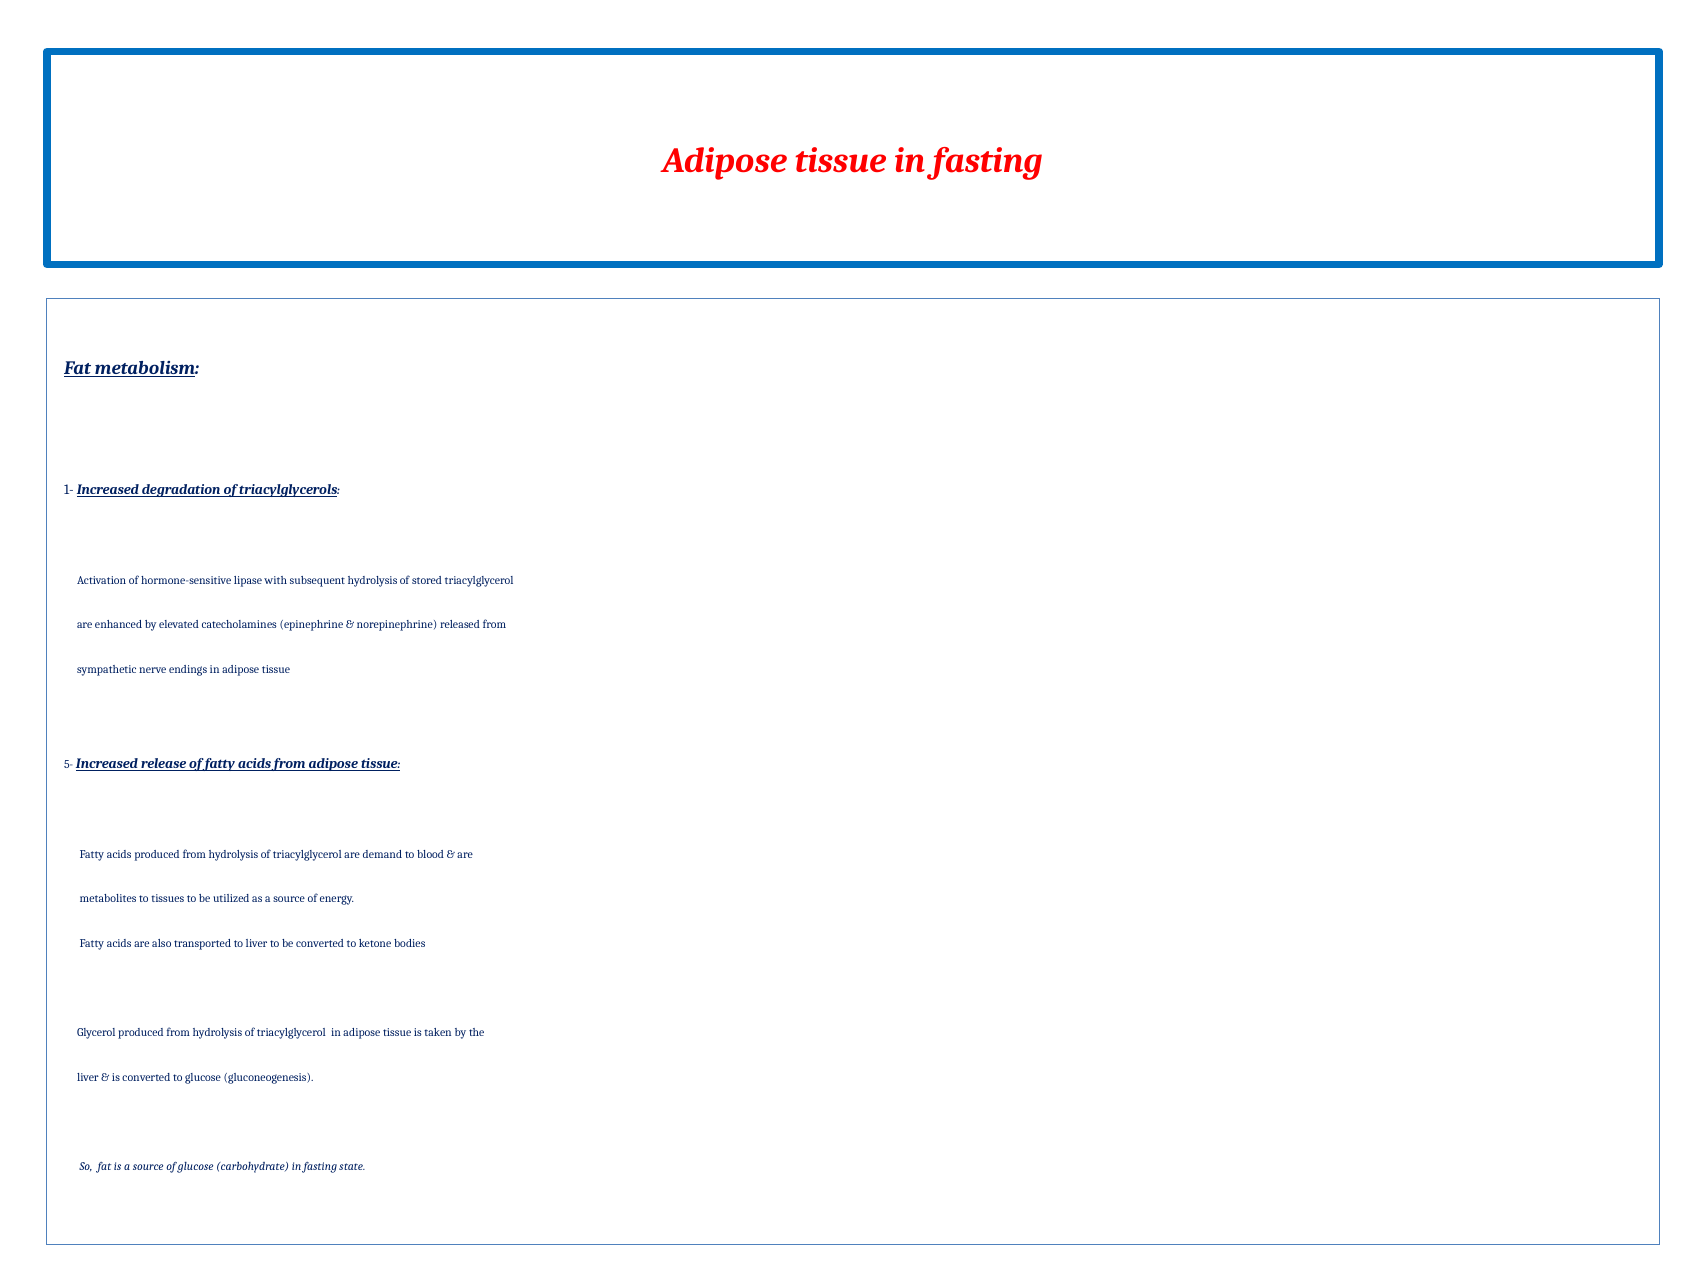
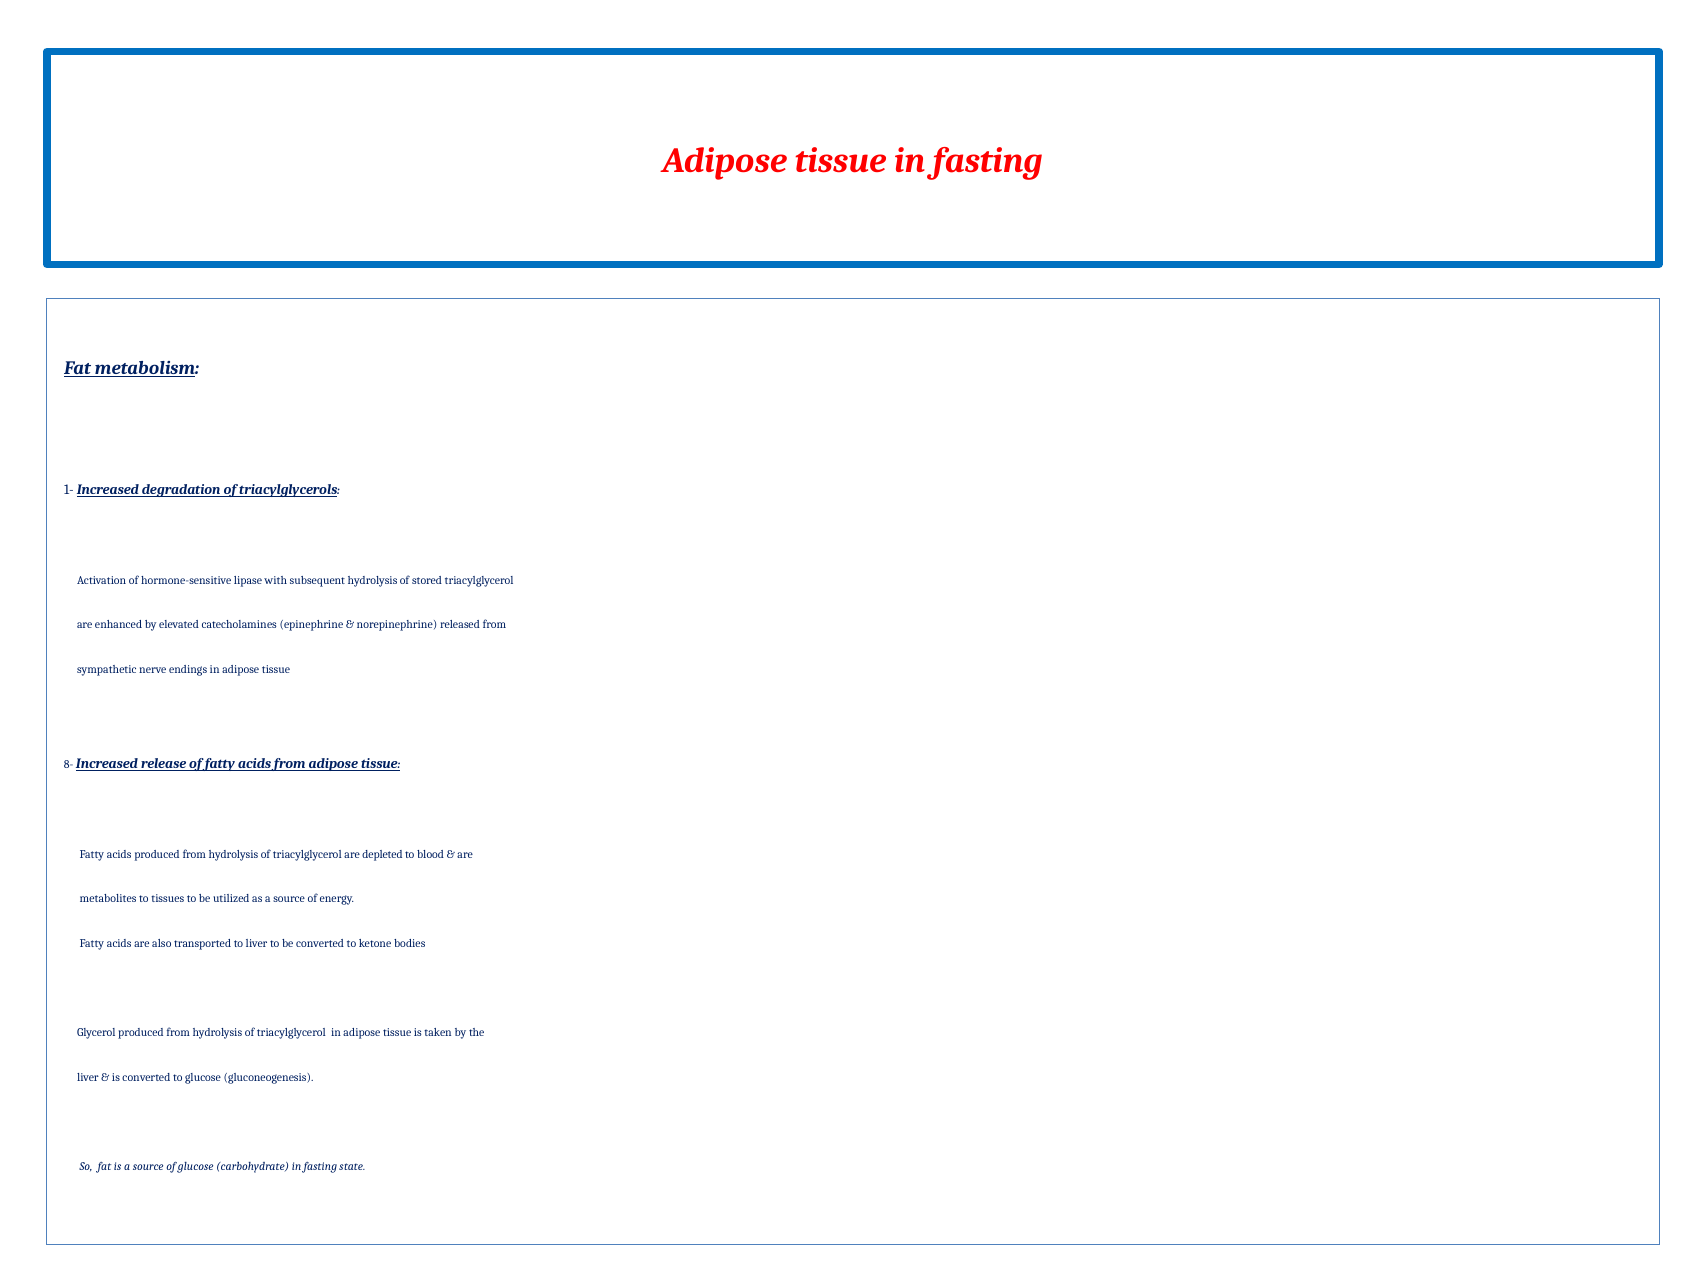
5-: 5- -> 8- (69, 765)
demand: demand -> depleted (383, 854)
